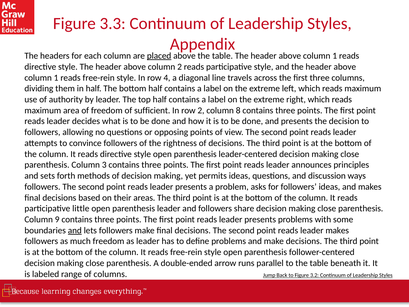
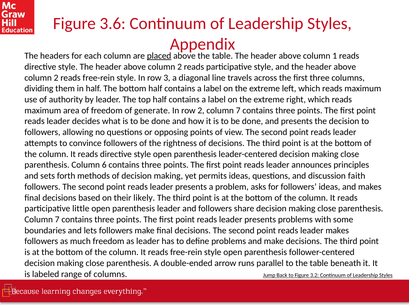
3.3: 3.3 -> 3.6 (113, 24)
1: 1 -> 2 (56, 78)
4: 4 -> 3 (167, 78)
sufficient: sufficient -> generate (152, 110)
2 column 8: 8 -> 7 (238, 110)
3: 3 -> 6 (104, 165)
ways: ways -> faith (357, 176)
areas: areas -> likely (144, 198)
9: 9 -> 7 (57, 219)
and underline: present -> none (75, 230)
